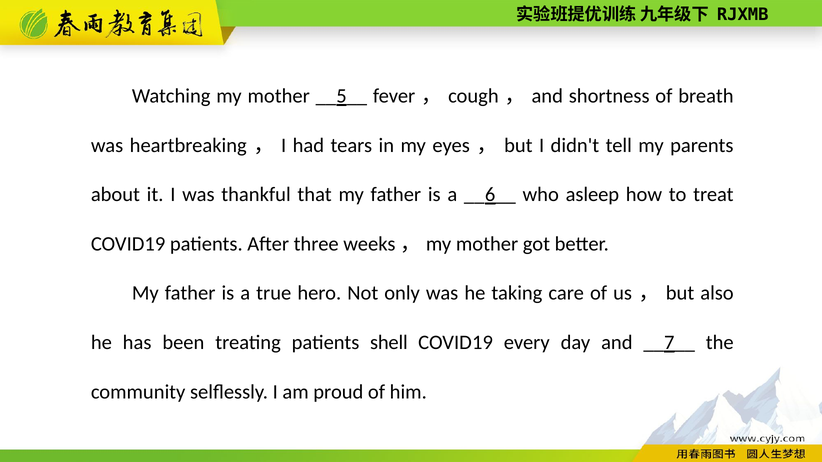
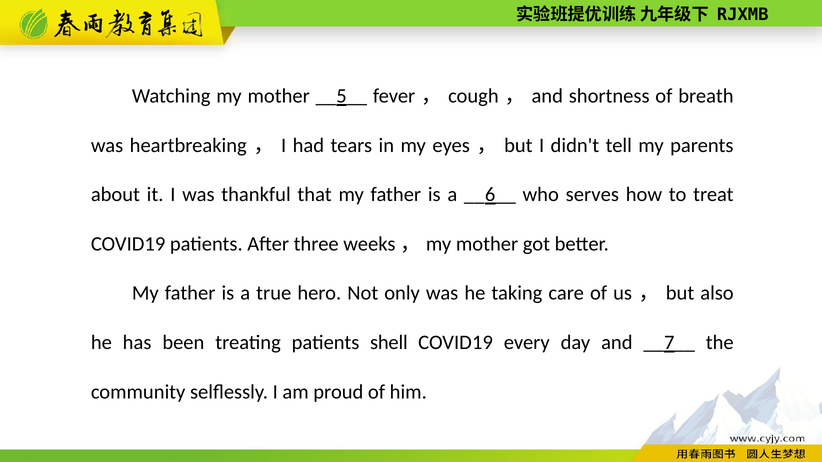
asleep: asleep -> serves (592, 195)
